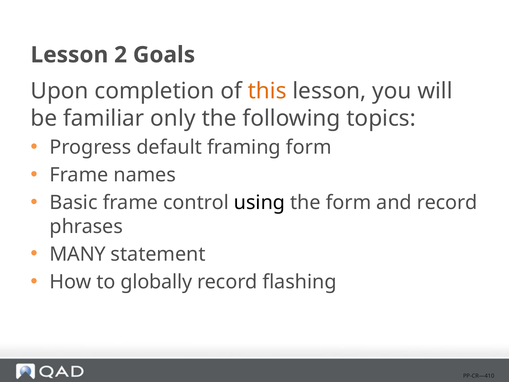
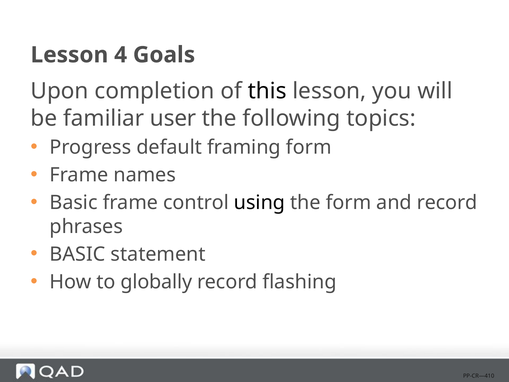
2: 2 -> 4 (121, 55)
this colour: orange -> black (267, 91)
only: only -> user (173, 118)
MANY: MANY -> BASIC (78, 254)
